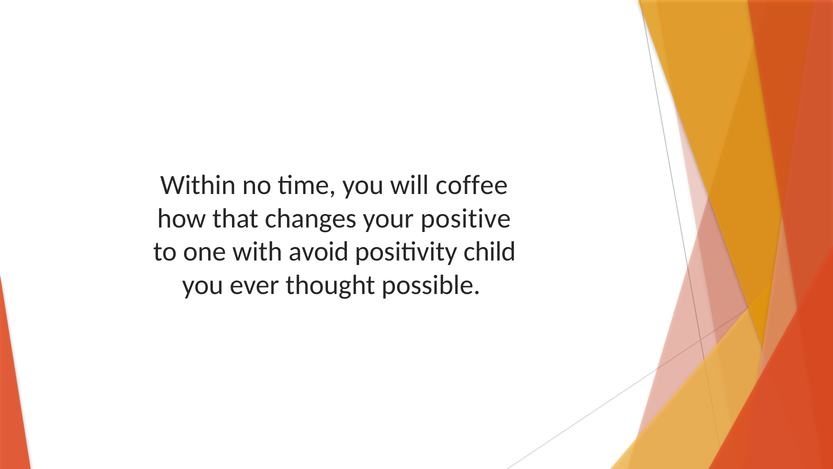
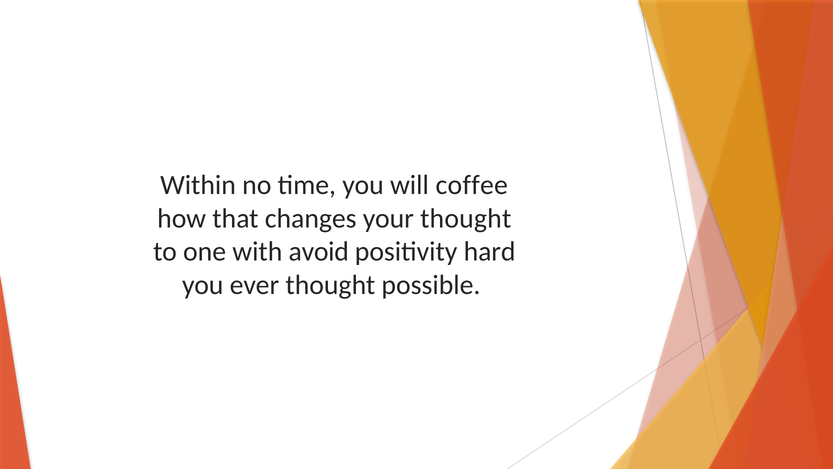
your positive: positive -> thought (466, 218)
child: child -> hard (490, 252)
